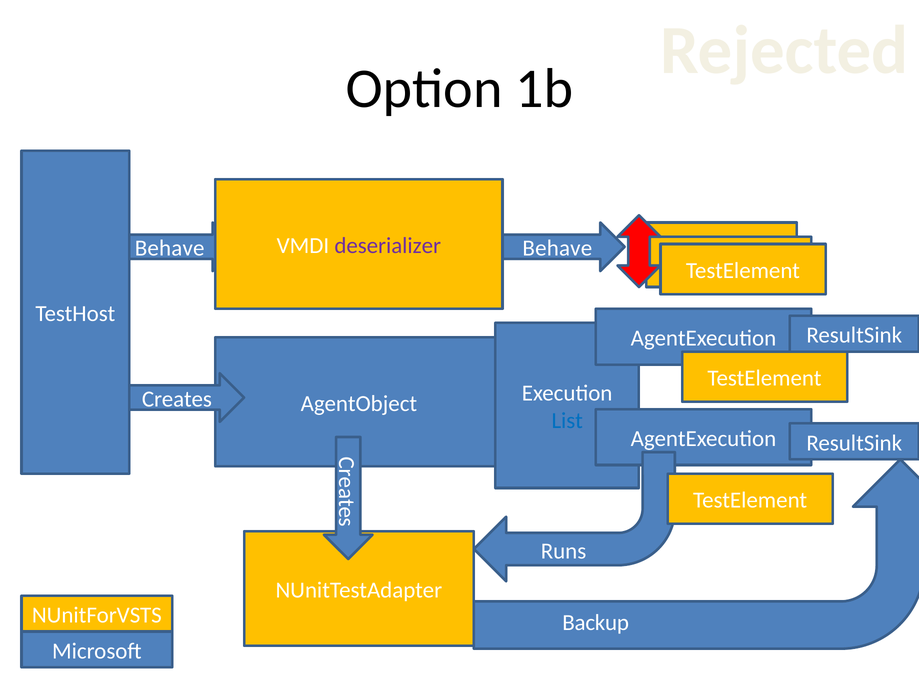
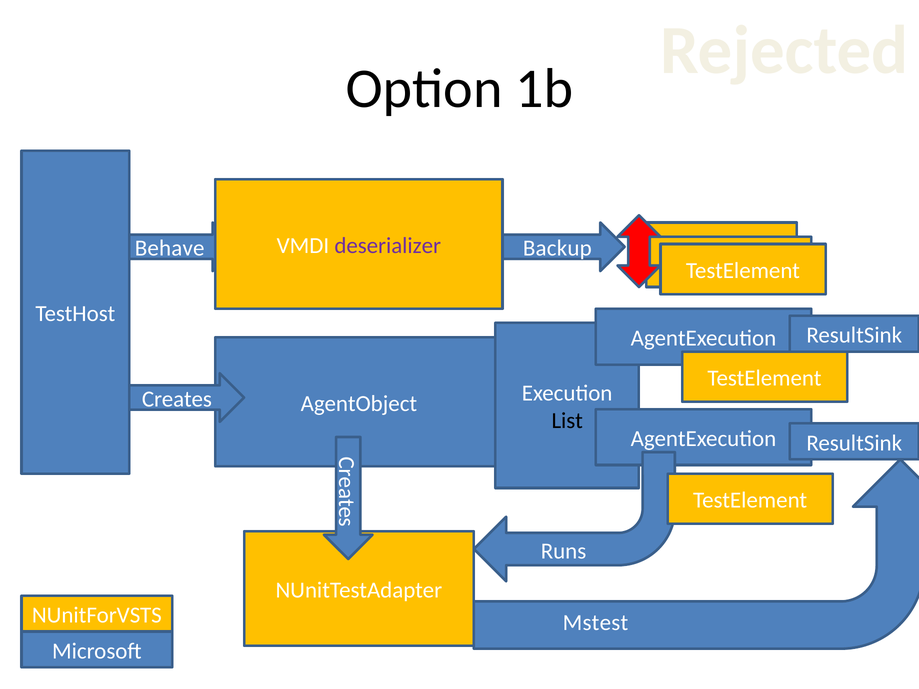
Behave: Behave -> Backup (557, 248)
List colour: blue -> black (567, 421)
Backup: Backup -> Mstest (595, 623)
